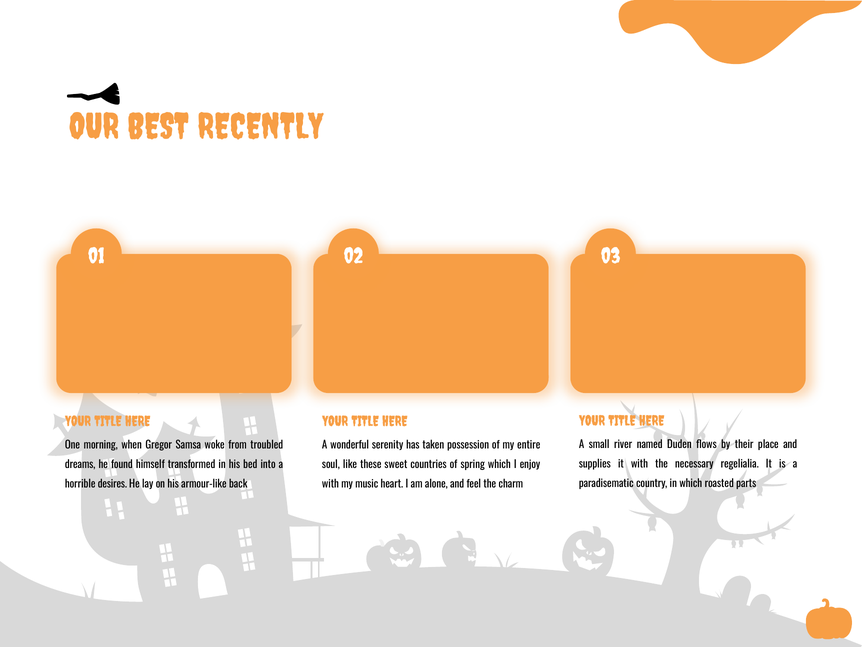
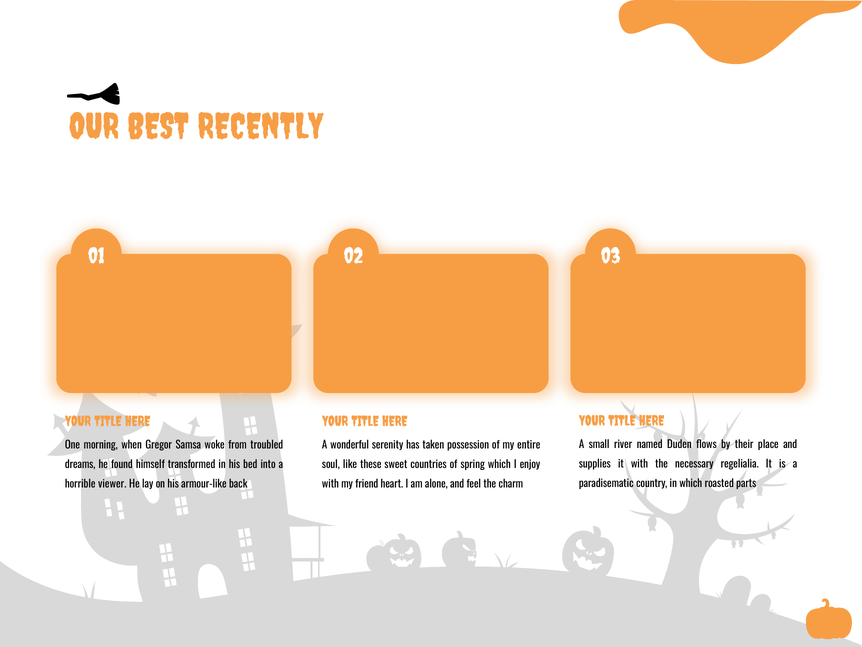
desires: desires -> viewer (112, 484)
music: music -> friend (367, 484)
